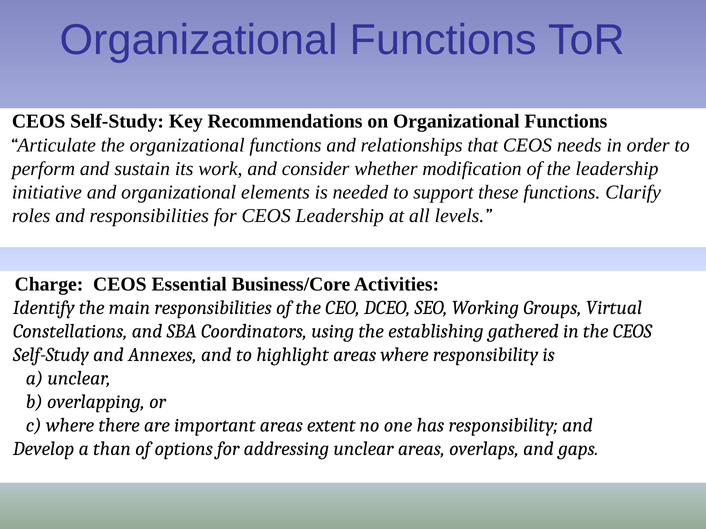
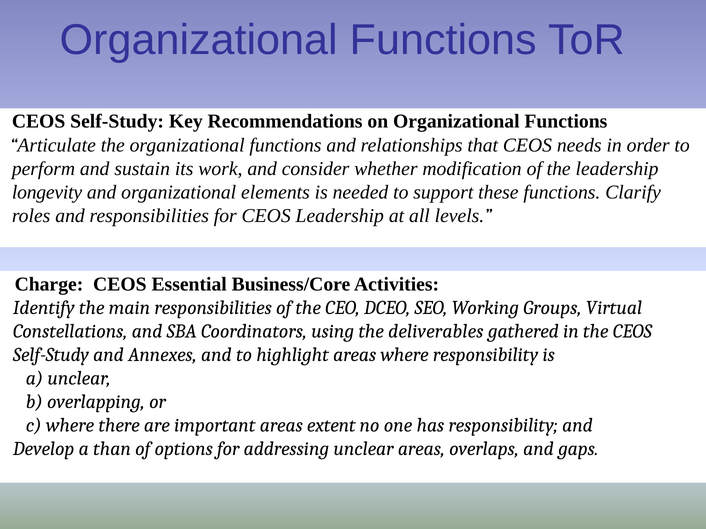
initiative: initiative -> longevity (47, 192)
establishing: establishing -> deliverables (436, 331)
